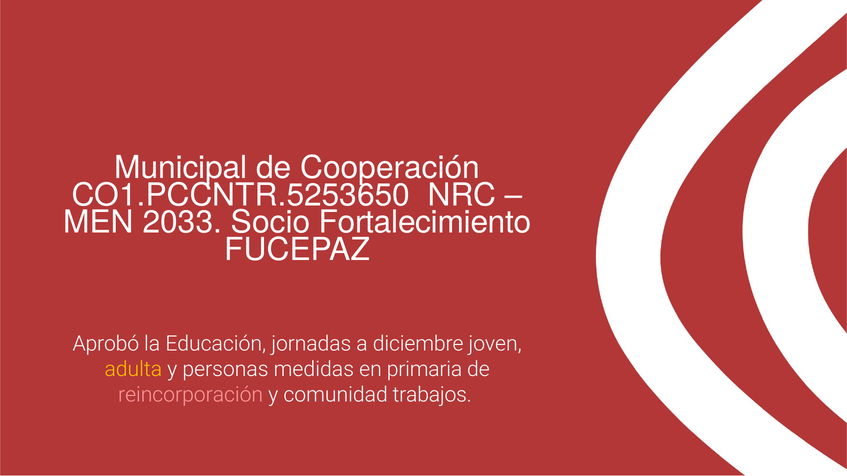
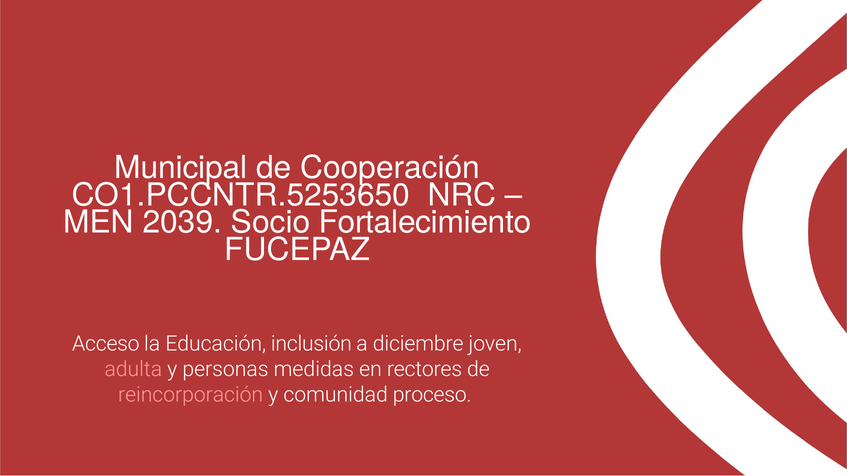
2033: 2033 -> 2039 (182, 223)
Aprobó: Aprobó -> Acceso (106, 344)
jornadas: jornadas -> inclusión (311, 344)
adulta colour: yellow -> pink (133, 370)
primaria: primaria -> rectores (425, 370)
trabajos: trabajos -> proceso (432, 395)
